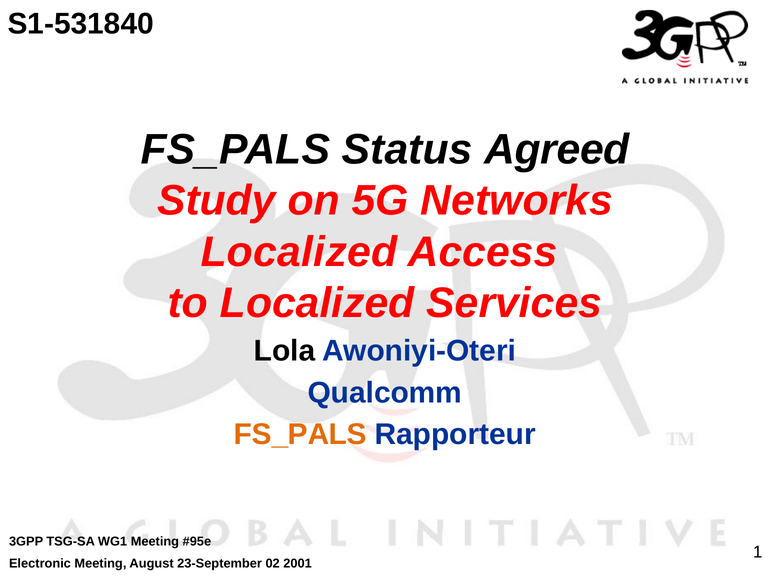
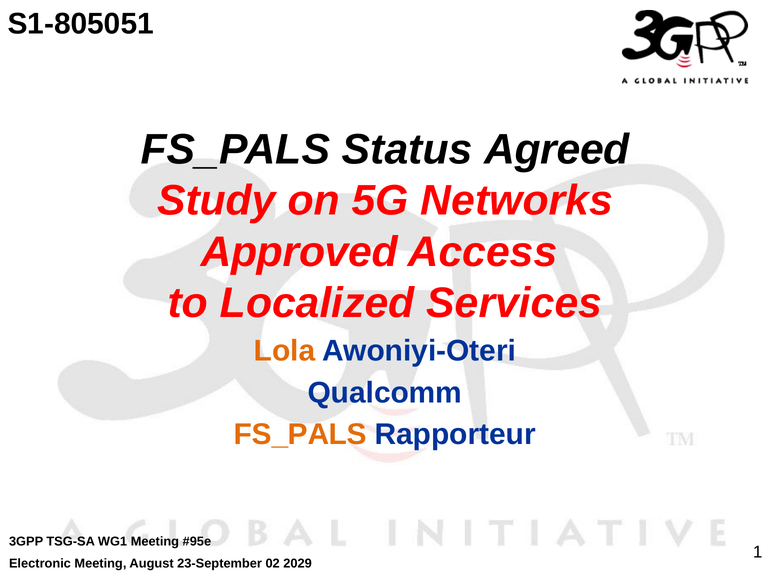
S1-531840: S1-531840 -> S1-805051 (81, 24)
Localized: Localized -> Approved (299, 252)
Lola colour: black -> orange (284, 351)
2001: 2001 -> 2029 (298, 564)
